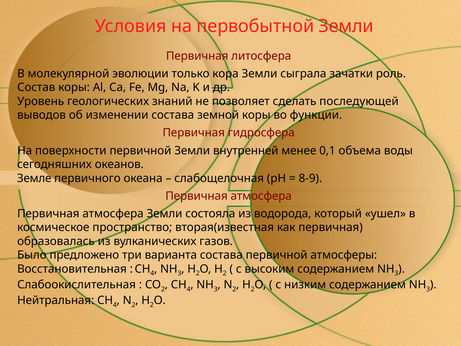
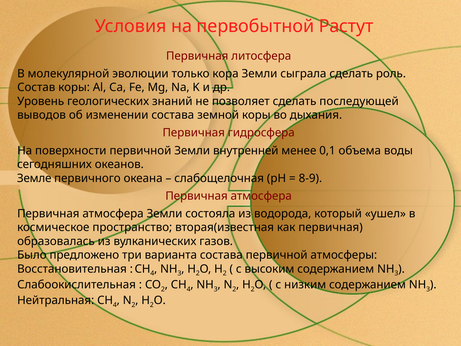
первобытной Земли: Земли -> Растут (346, 26)
сыграла зачатки: зачатки -> сделать (351, 74)
функции: функции -> дыхания (316, 115)
